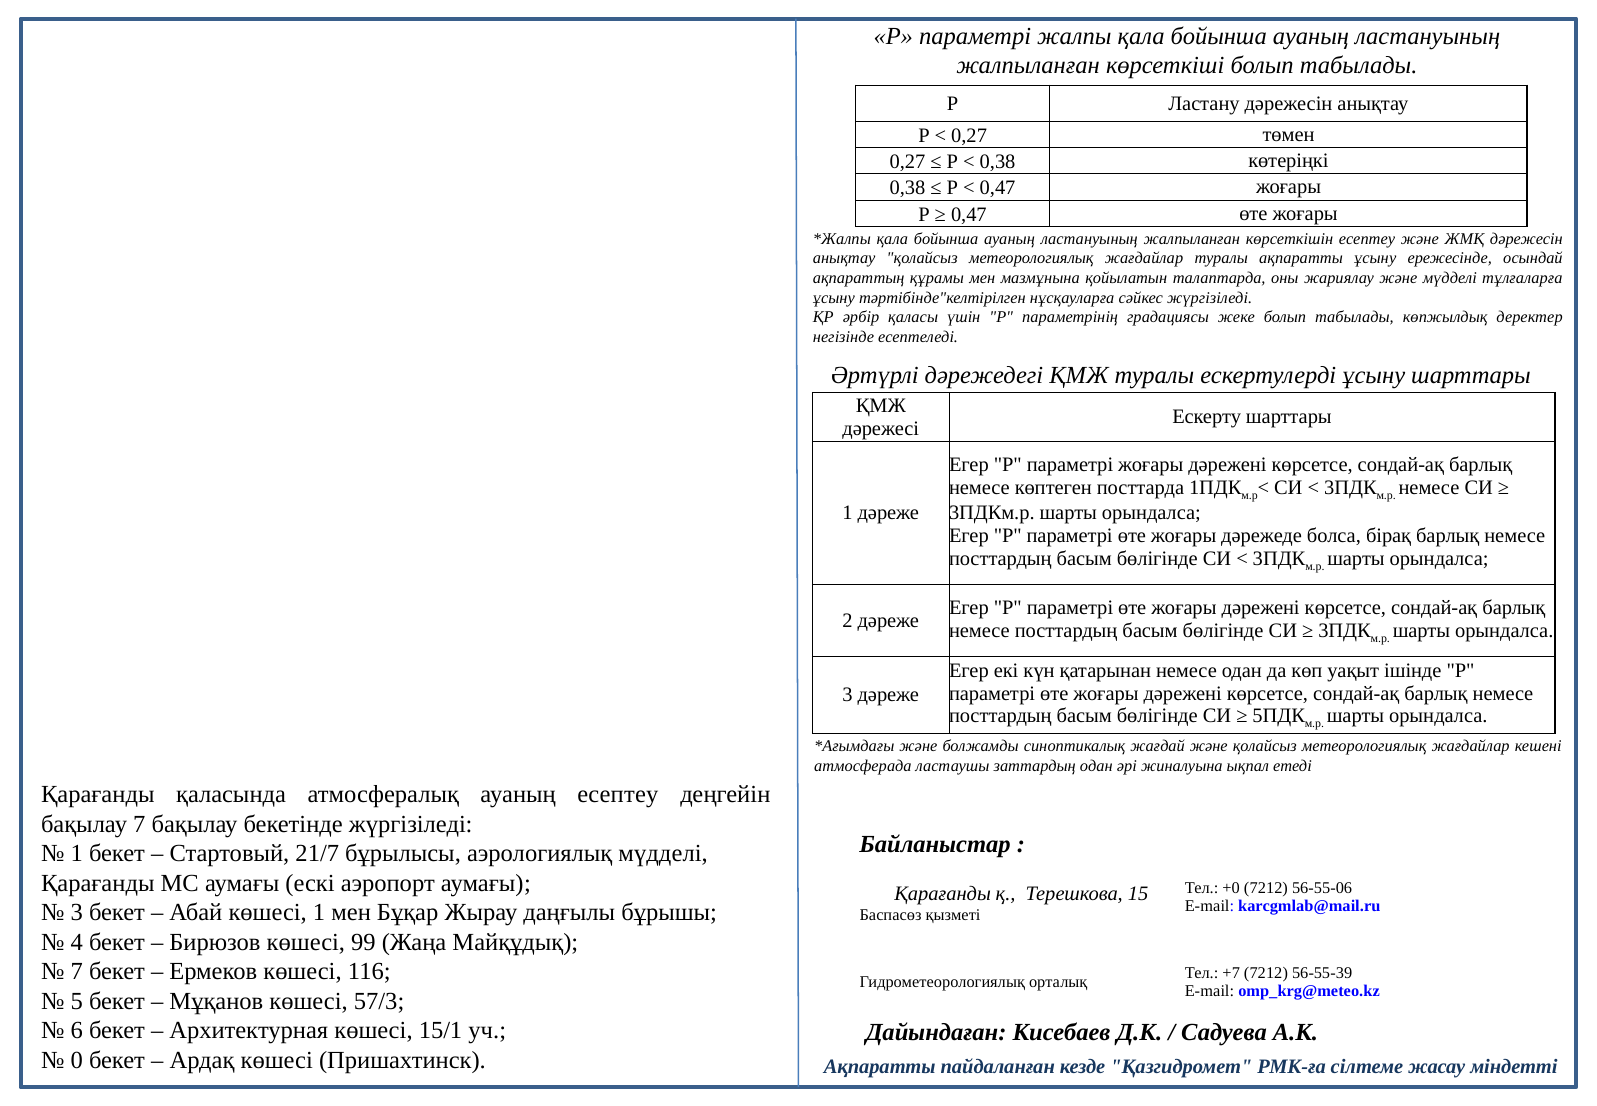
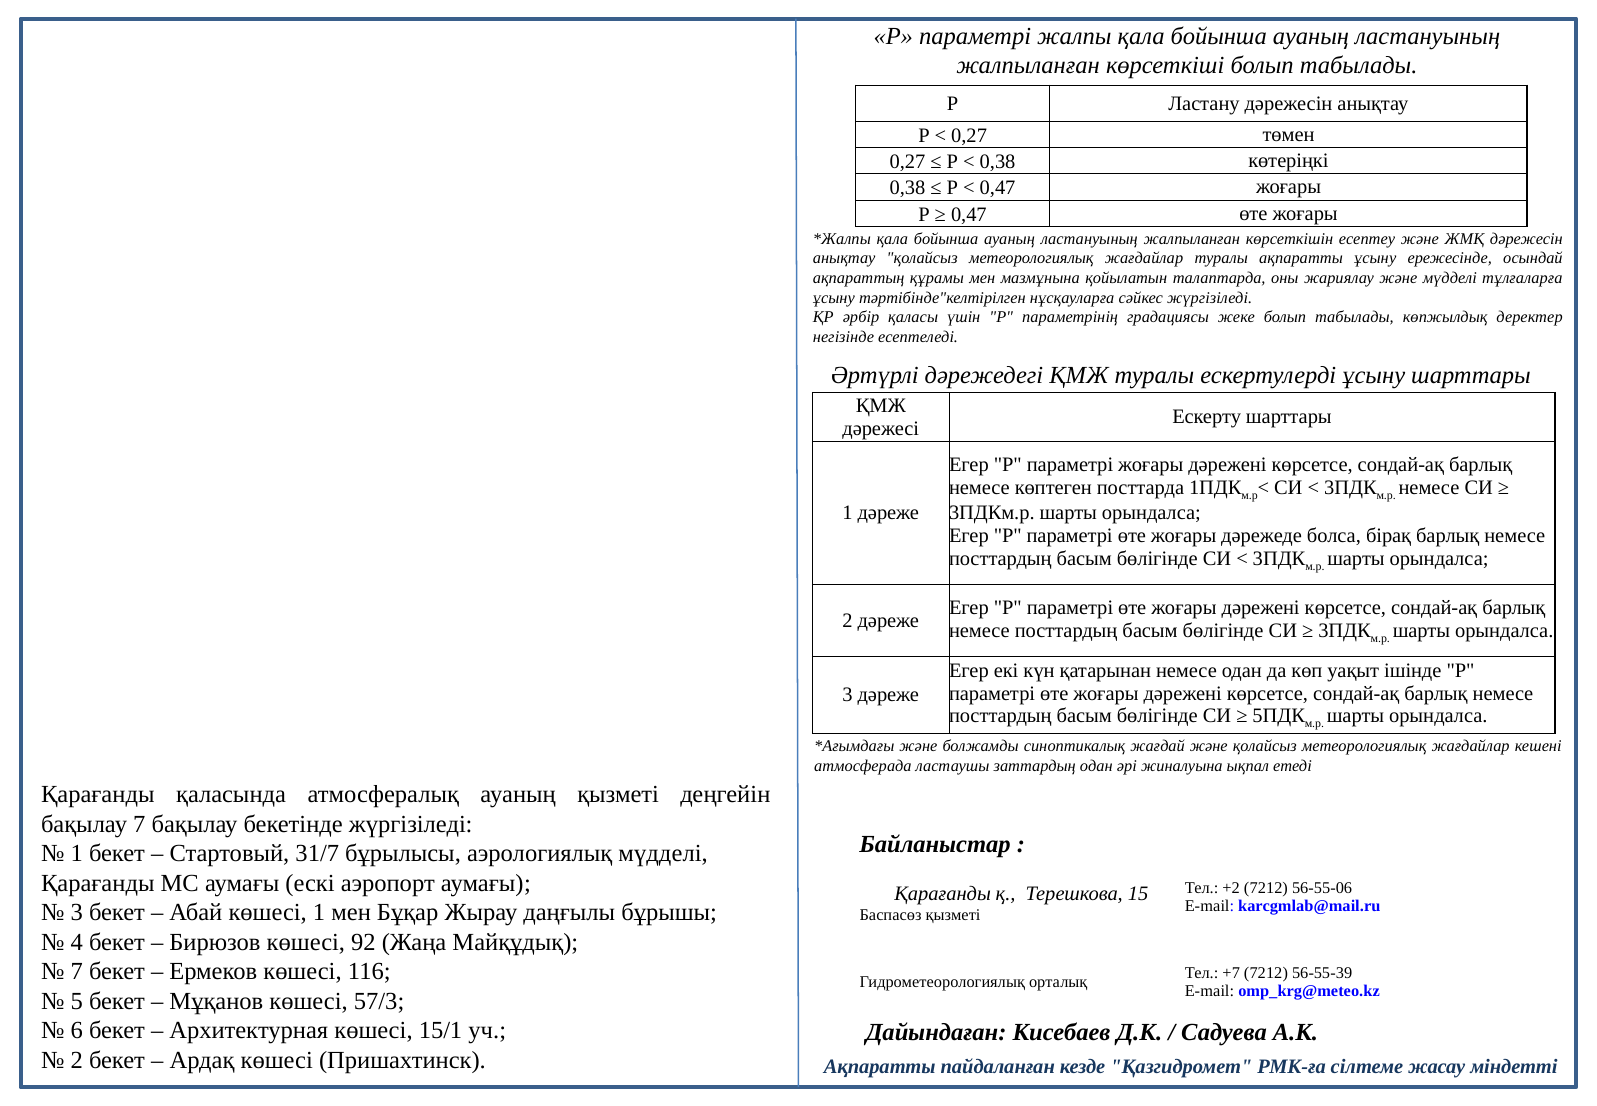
ауаның есептеу: есептеу -> қызметі (618, 794)
21/7: 21/7 -> 31/7 (317, 853)
+0: +0 -> +2 (1231, 888)
99: 99 -> 92 (363, 942)
0: 0 -> 2 (77, 1060)
